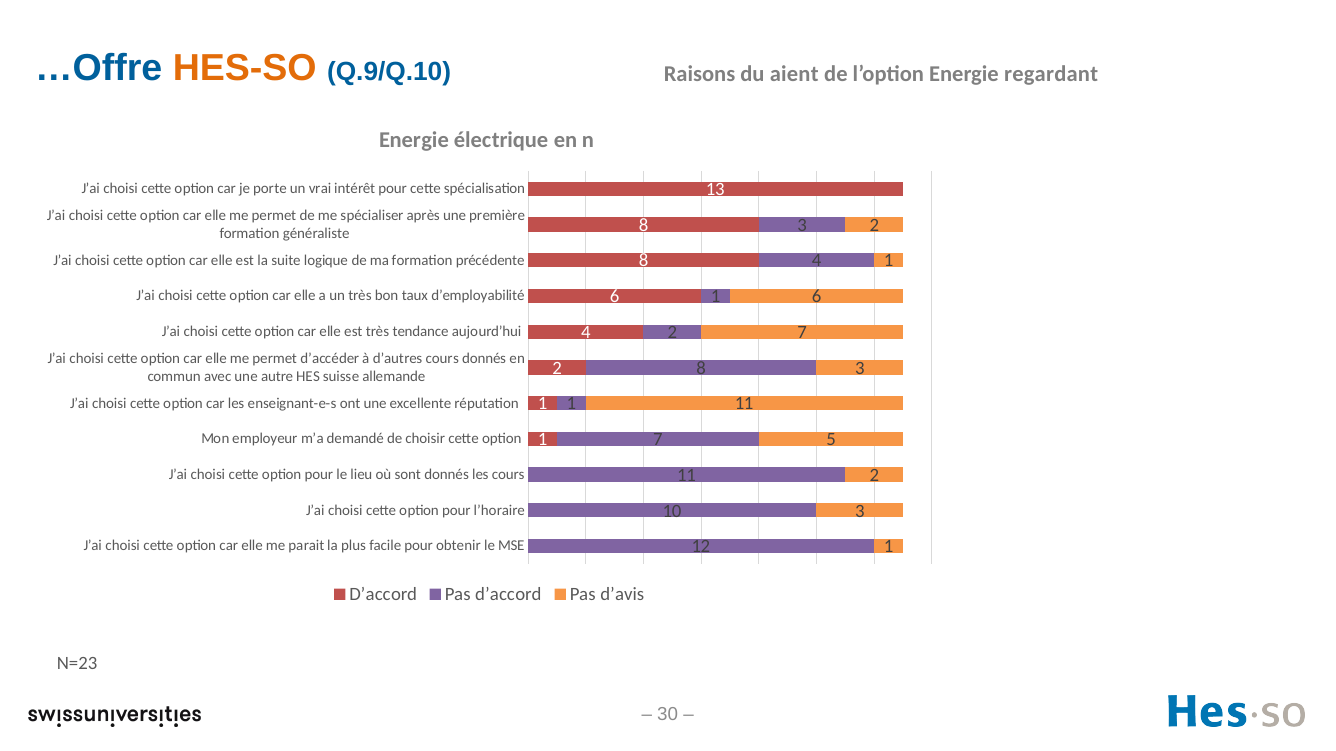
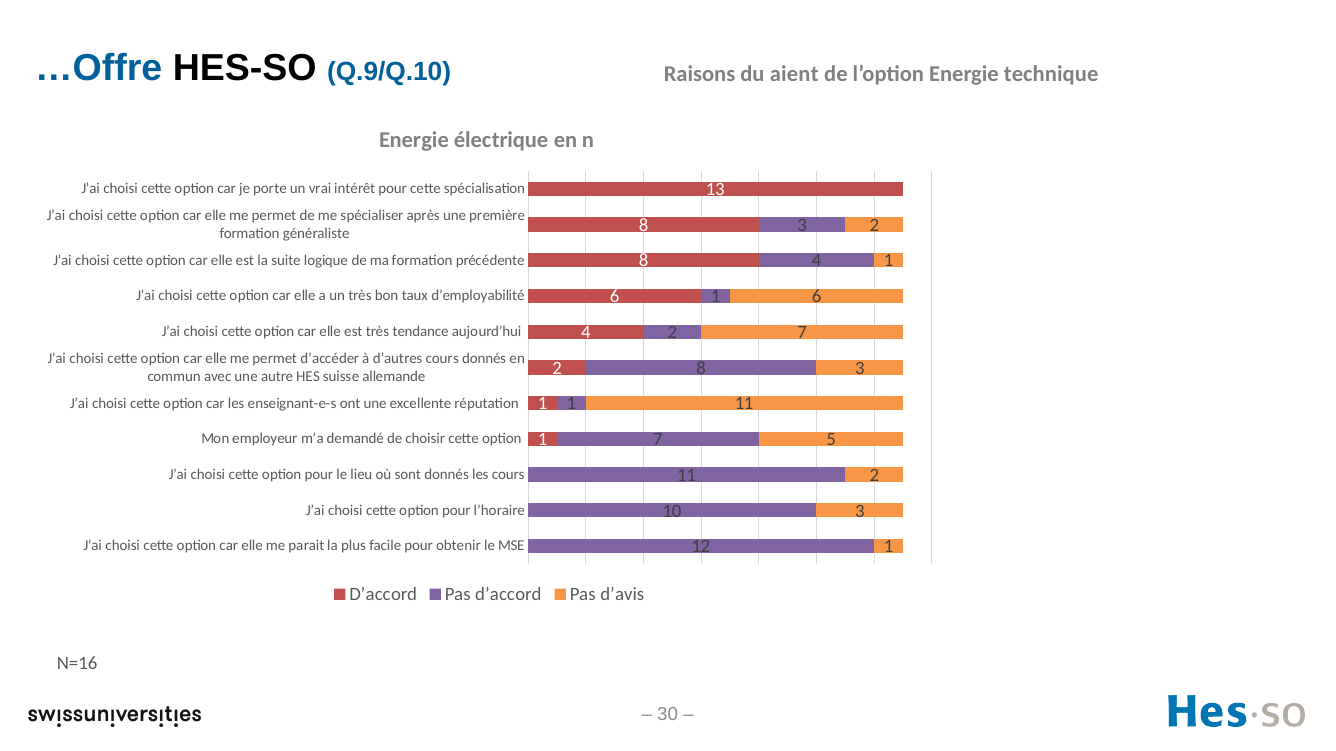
HES-SO colour: orange -> black (245, 68)
regardant: regardant -> technique (1051, 75)
N=23: N=23 -> N=16 (77, 663)
